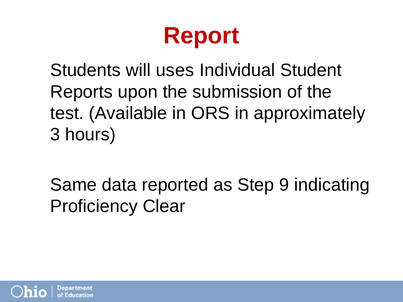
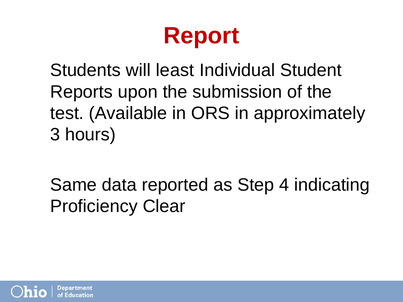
uses: uses -> least (175, 70)
9: 9 -> 4 (284, 185)
